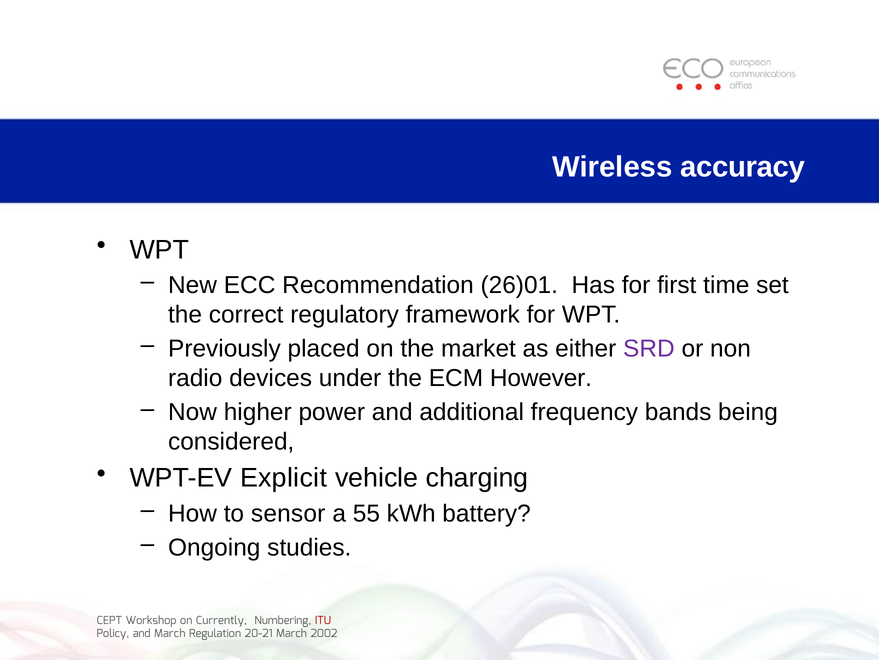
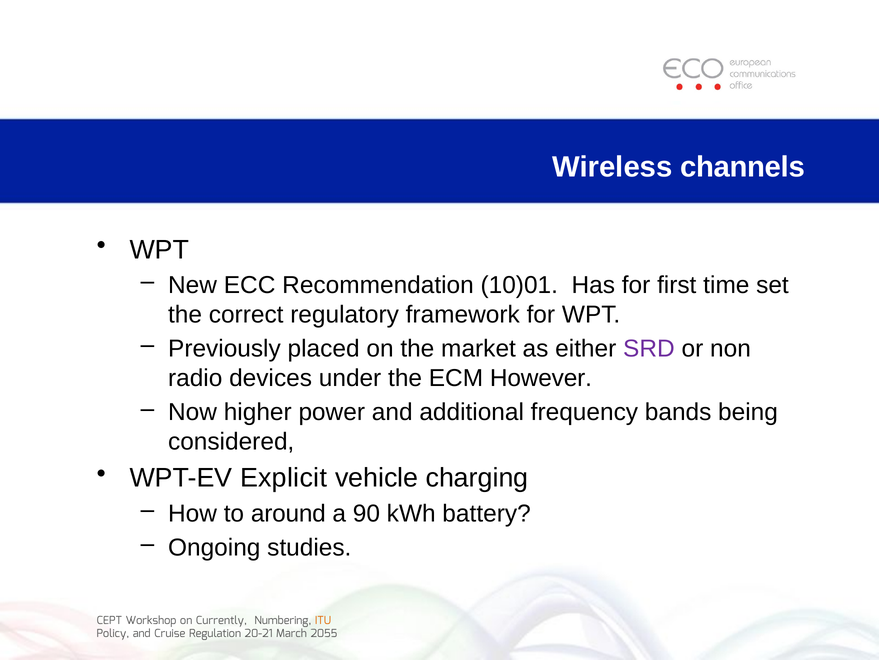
accuracy: accuracy -> channels (743, 167)
26)01: 26)01 -> 10)01 (519, 285)
sensor: sensor -> around (288, 513)
55: 55 -> 90 (366, 513)
ITU colour: red -> orange (323, 620)
and March: March -> Cruise (170, 633)
2002: 2002 -> 2055 (324, 633)
